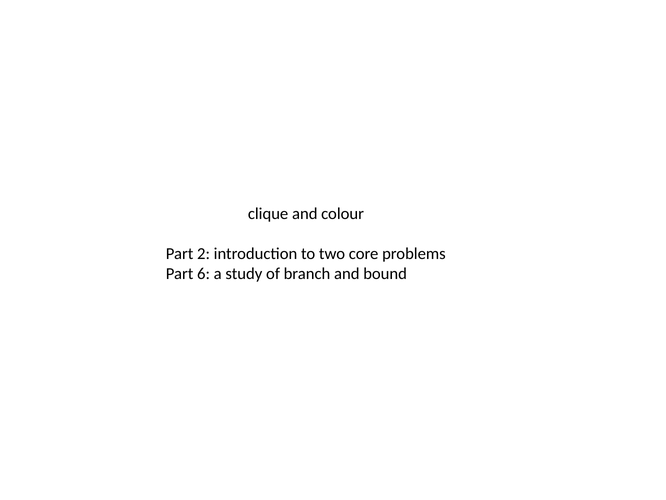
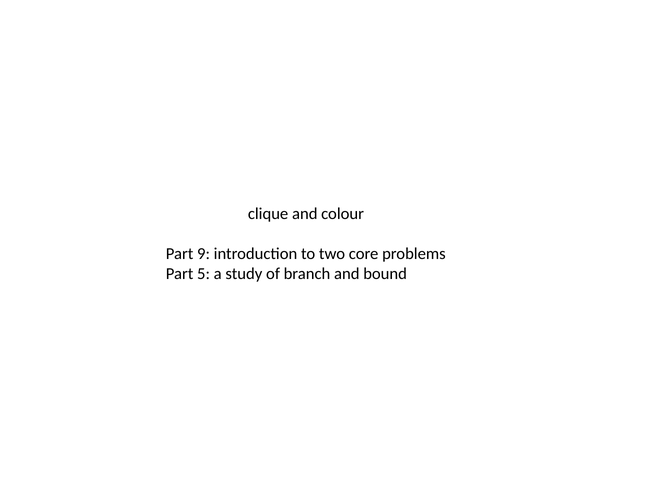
2: 2 -> 9 (204, 253)
6: 6 -> 5 (204, 273)
